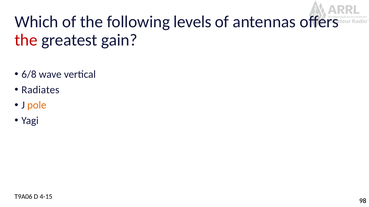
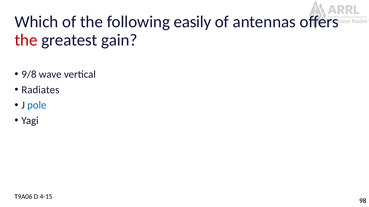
levels: levels -> easily (192, 22)
6/8: 6/8 -> 9/8 (29, 75)
pole colour: orange -> blue (37, 105)
